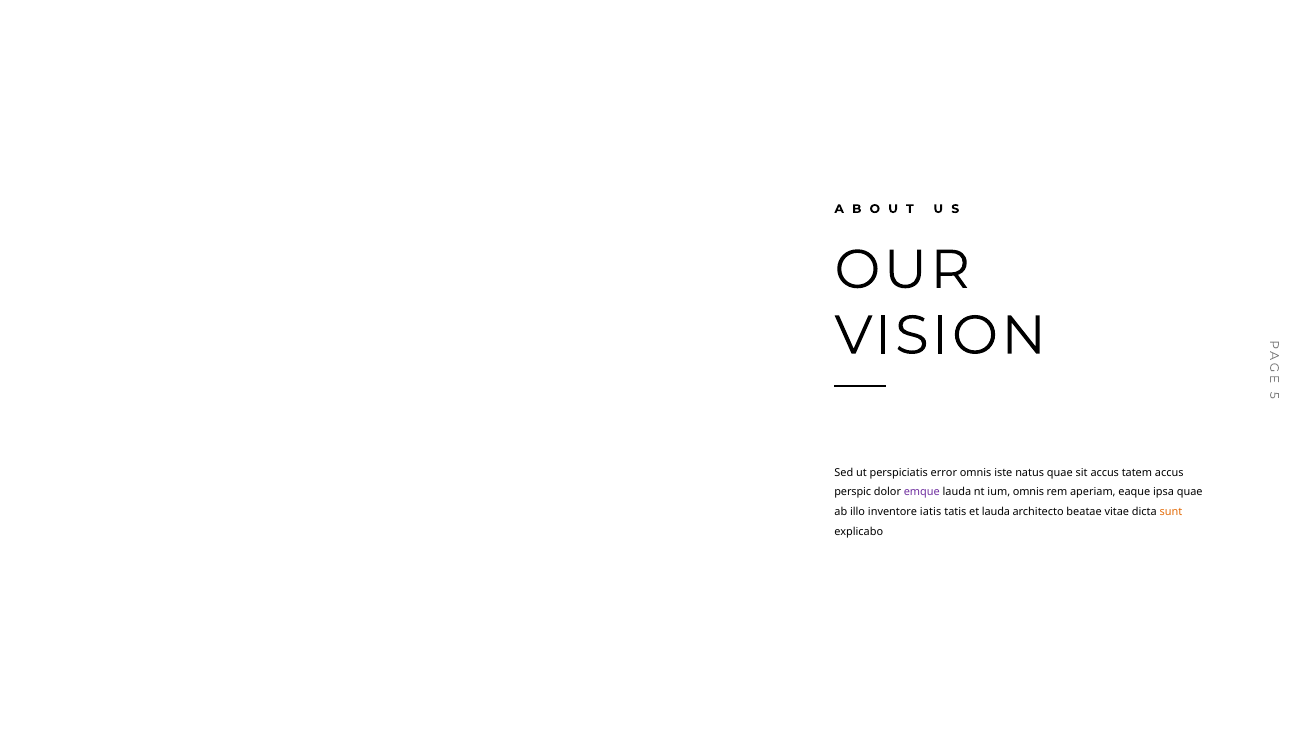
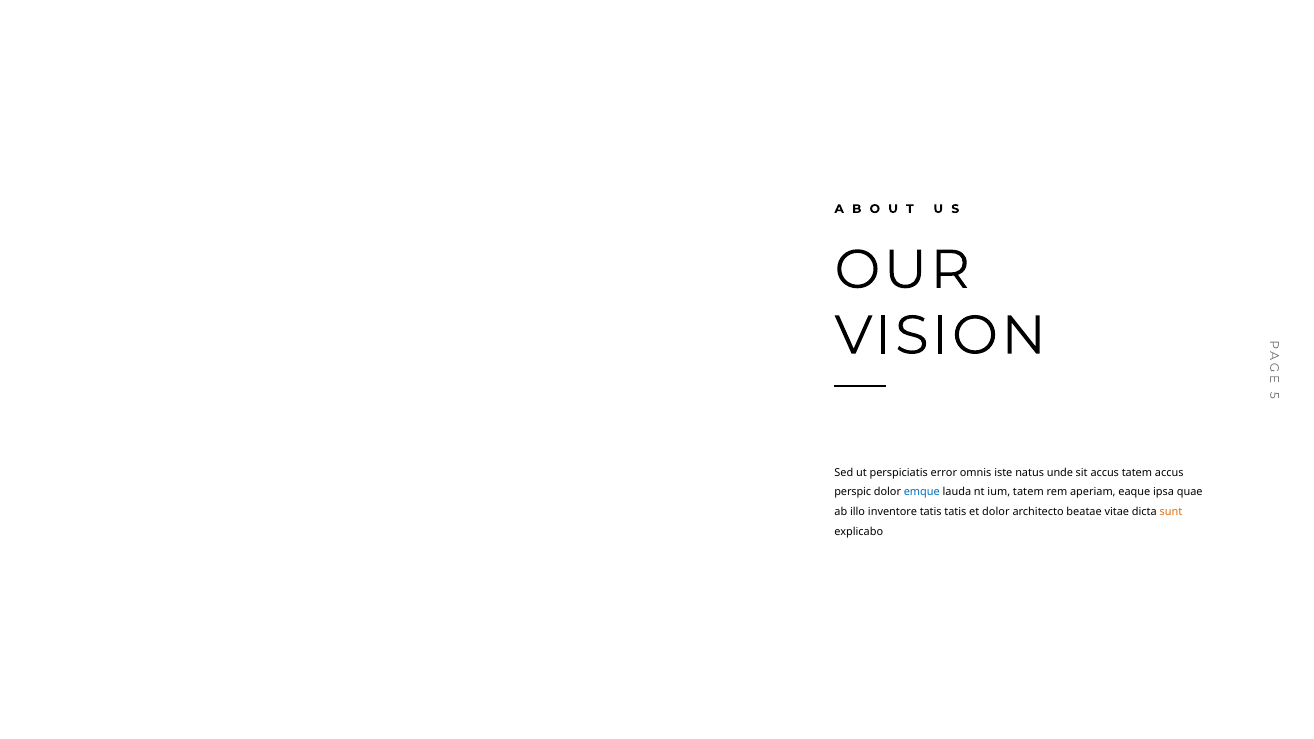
natus quae: quae -> unde (1060, 473)
emque colour: purple -> blue (922, 492)
ium omnis: omnis -> tatem (1028, 492)
inventore iatis: iatis -> tatis (931, 512)
et lauda: lauda -> dolor (996, 512)
